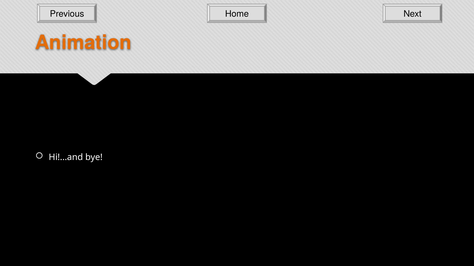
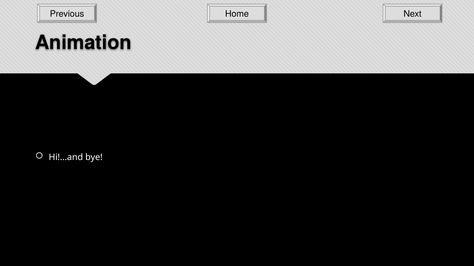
Animation colour: orange -> black (83, 43)
